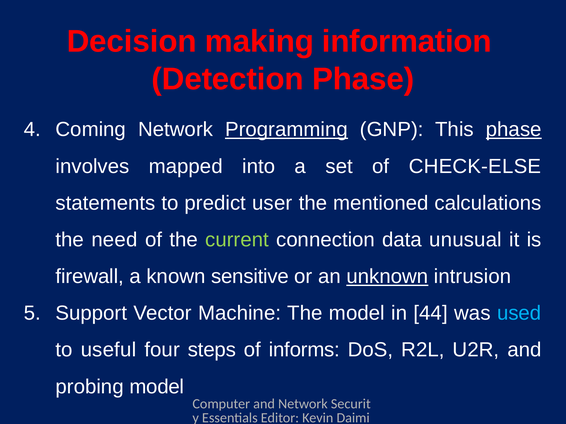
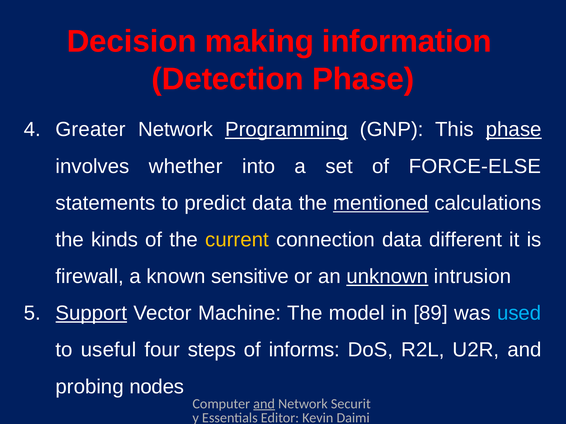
Coming: Coming -> Greater (91, 130)
mapped: mapped -> whether (186, 166)
CHECK-ELSE: CHECK-ELSE -> FORCE-ELSE (475, 166)
predict user: user -> data (272, 203)
mentioned underline: none -> present (381, 203)
need: need -> kinds (115, 240)
current colour: light green -> yellow (237, 240)
unusual: unusual -> different (466, 240)
Support underline: none -> present (91, 314)
44: 44 -> 89 (431, 314)
probing model: model -> nodes (157, 387)
and underline: none -> present (264, 404)
